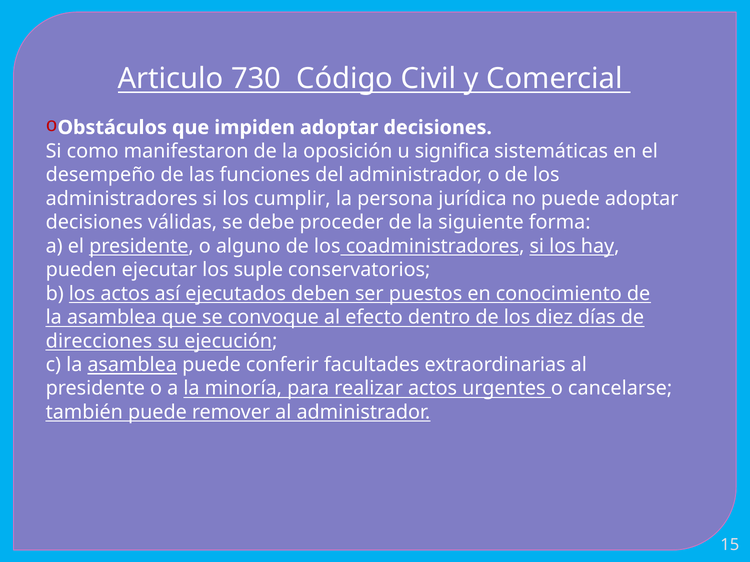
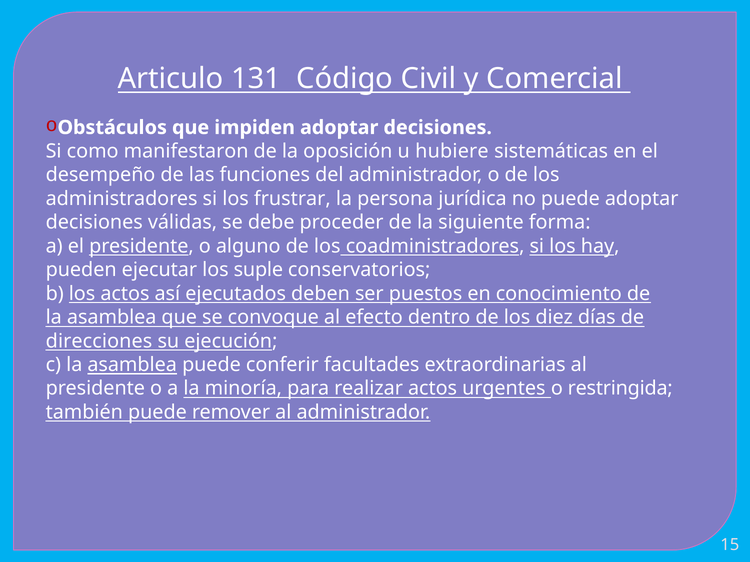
730: 730 -> 131 (256, 79)
significa: significa -> hubiere (452, 151)
cumplir: cumplir -> frustrar (292, 199)
cancelarse: cancelarse -> restringida (620, 389)
